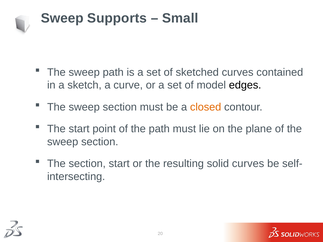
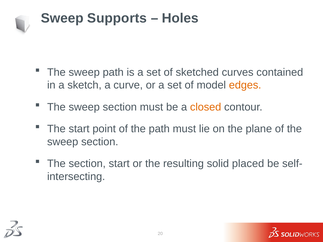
Small: Small -> Holes (180, 18)
edges colour: black -> orange (245, 85)
solid curves: curves -> placed (248, 164)
